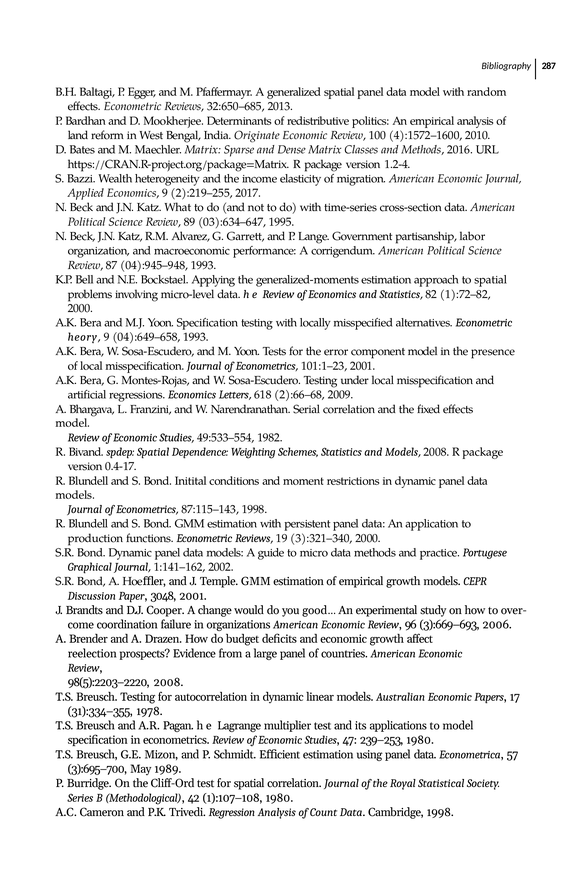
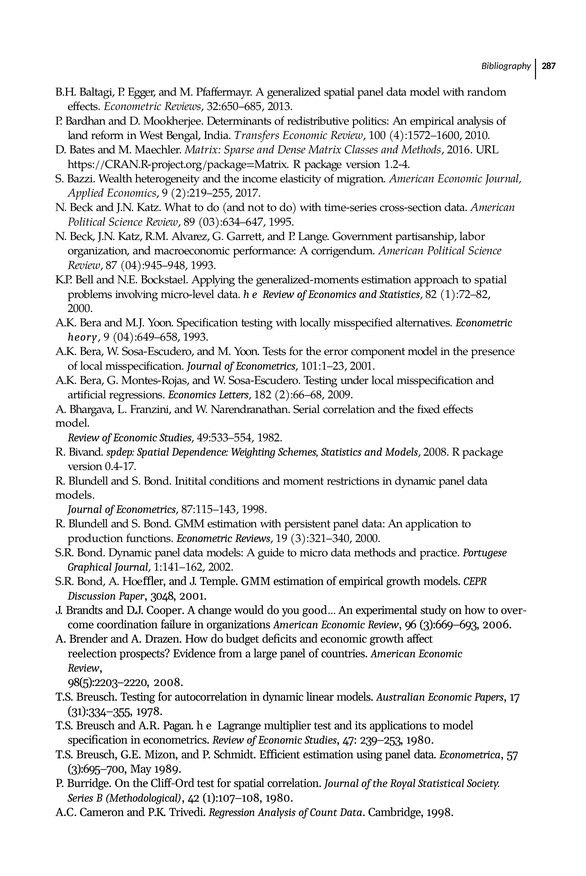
Originate: Originate -> Transfers (257, 135)
618: 618 -> 182 (263, 394)
